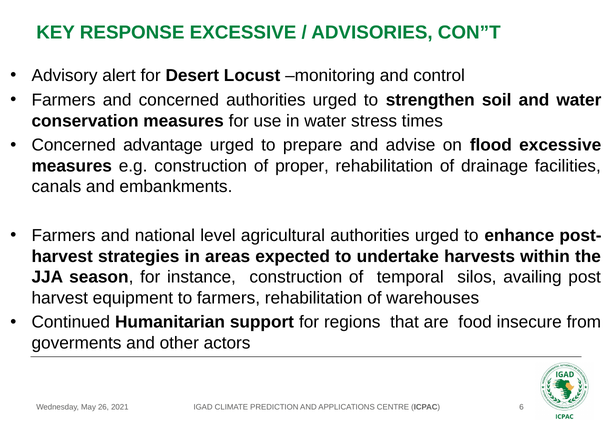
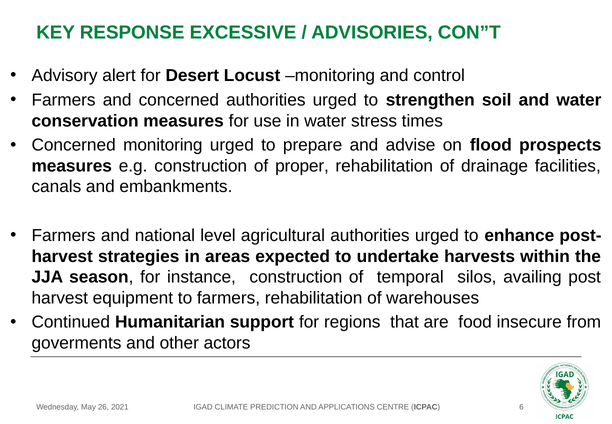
Concerned advantage: advantage -> monitoring (163, 145)
flood excessive: excessive -> prospects (560, 145)
